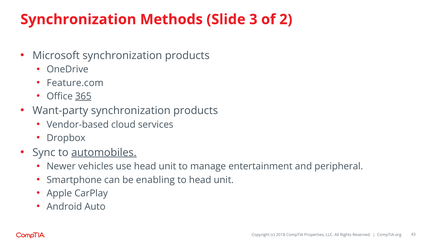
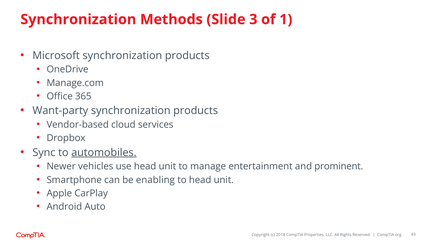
2: 2 -> 1 (286, 19)
Feature.com: Feature.com -> Manage.com (75, 83)
365 underline: present -> none (83, 96)
peripheral: peripheral -> prominent (339, 166)
